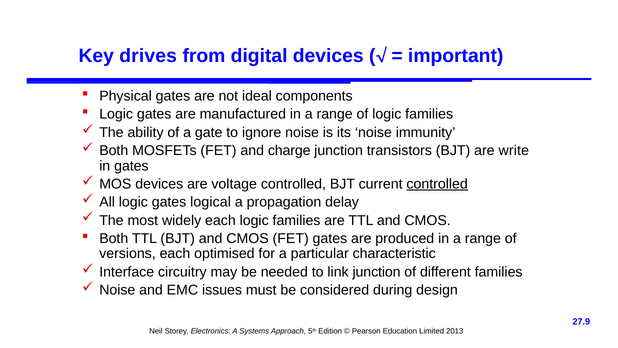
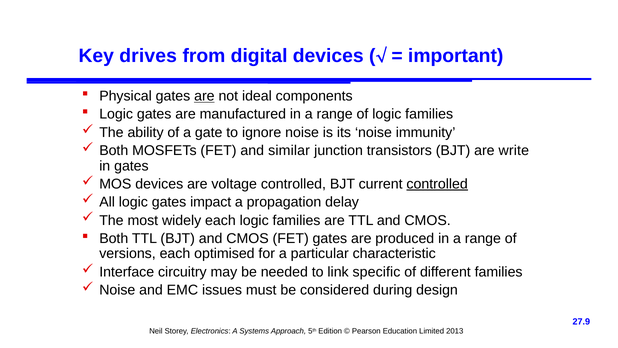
are underline: none -> present (204, 96)
charge: charge -> similar (289, 150)
logical: logical -> impact (211, 202)
link junction: junction -> specific (376, 272)
